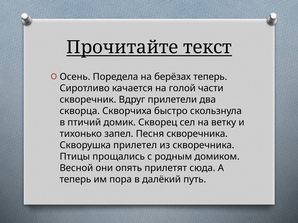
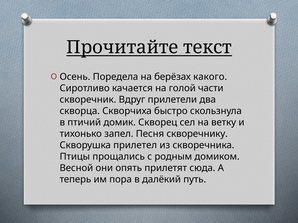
берёзах теперь: теперь -> какого (210, 77)
Песня скворечника: скворечника -> скворечнику (197, 134)
